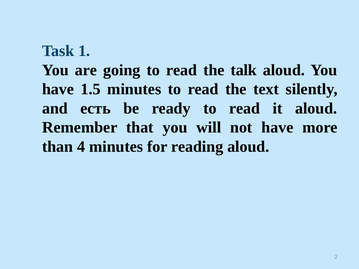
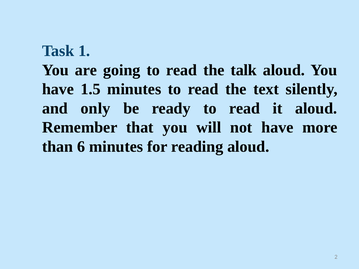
есть: есть -> only (95, 108)
4: 4 -> 6 (81, 147)
